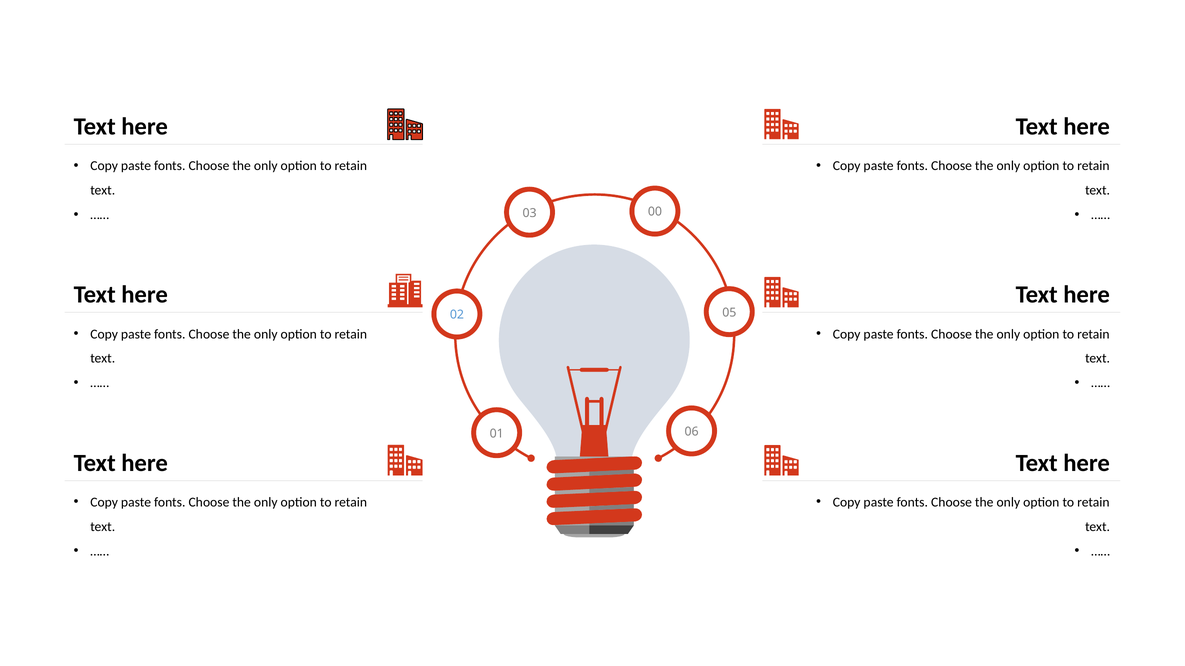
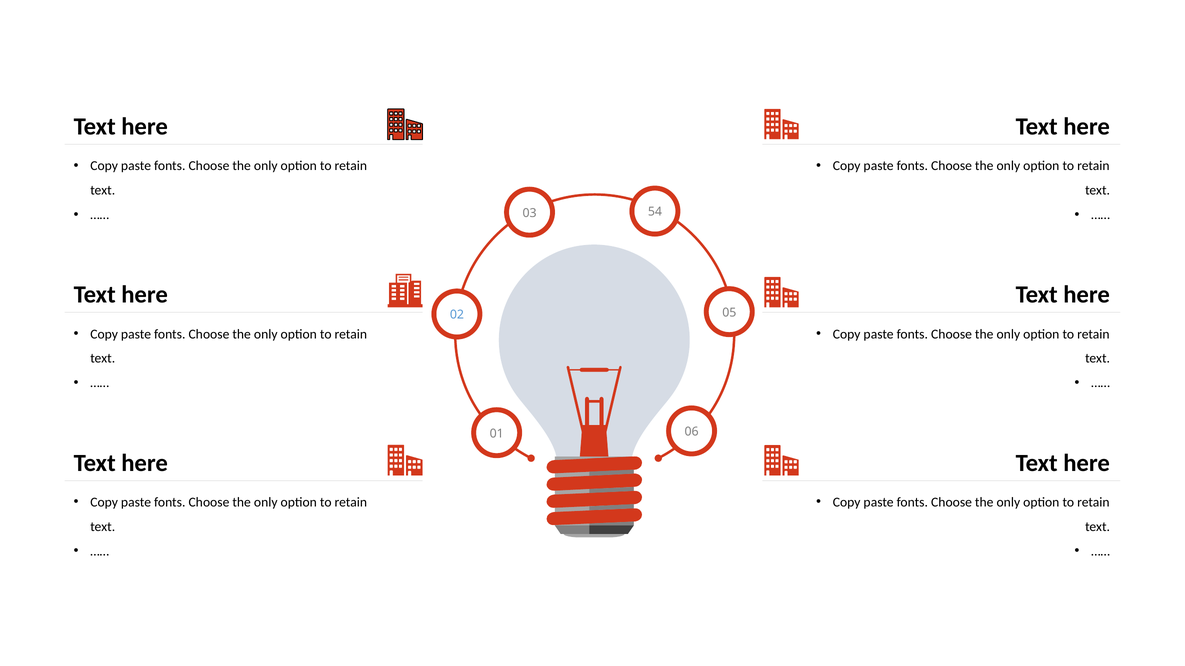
00: 00 -> 54 (655, 212)
